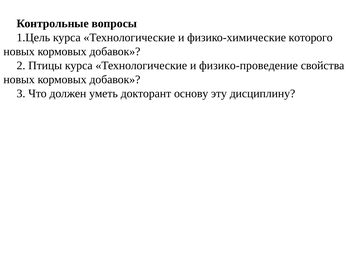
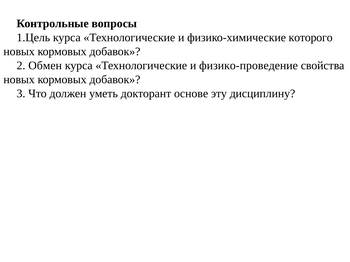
Птицы: Птицы -> Обмен (45, 66)
основу: основу -> основе (191, 94)
